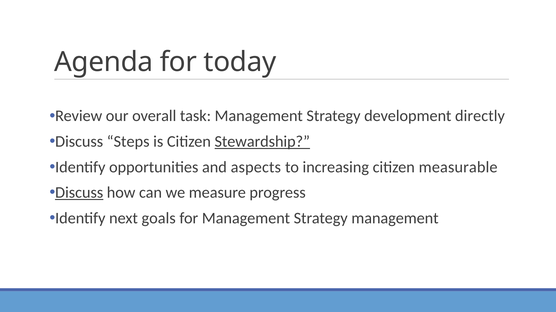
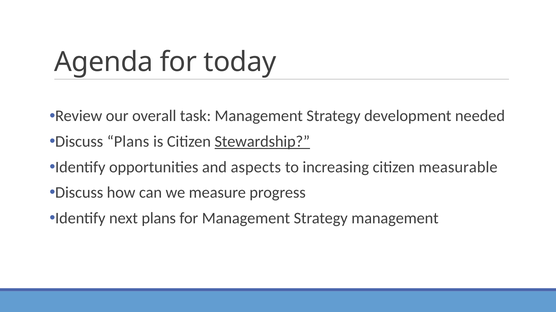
directly: directly -> needed (480, 116)
Discuss Steps: Steps -> Plans (128, 142)
Discuss underline: present -> none (79, 193)
next goals: goals -> plans (159, 219)
